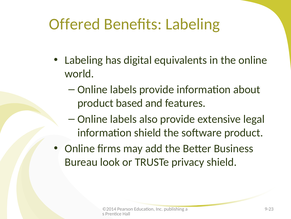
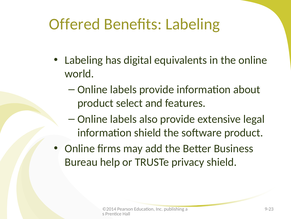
based: based -> select (129, 103)
look: look -> help (110, 162)
